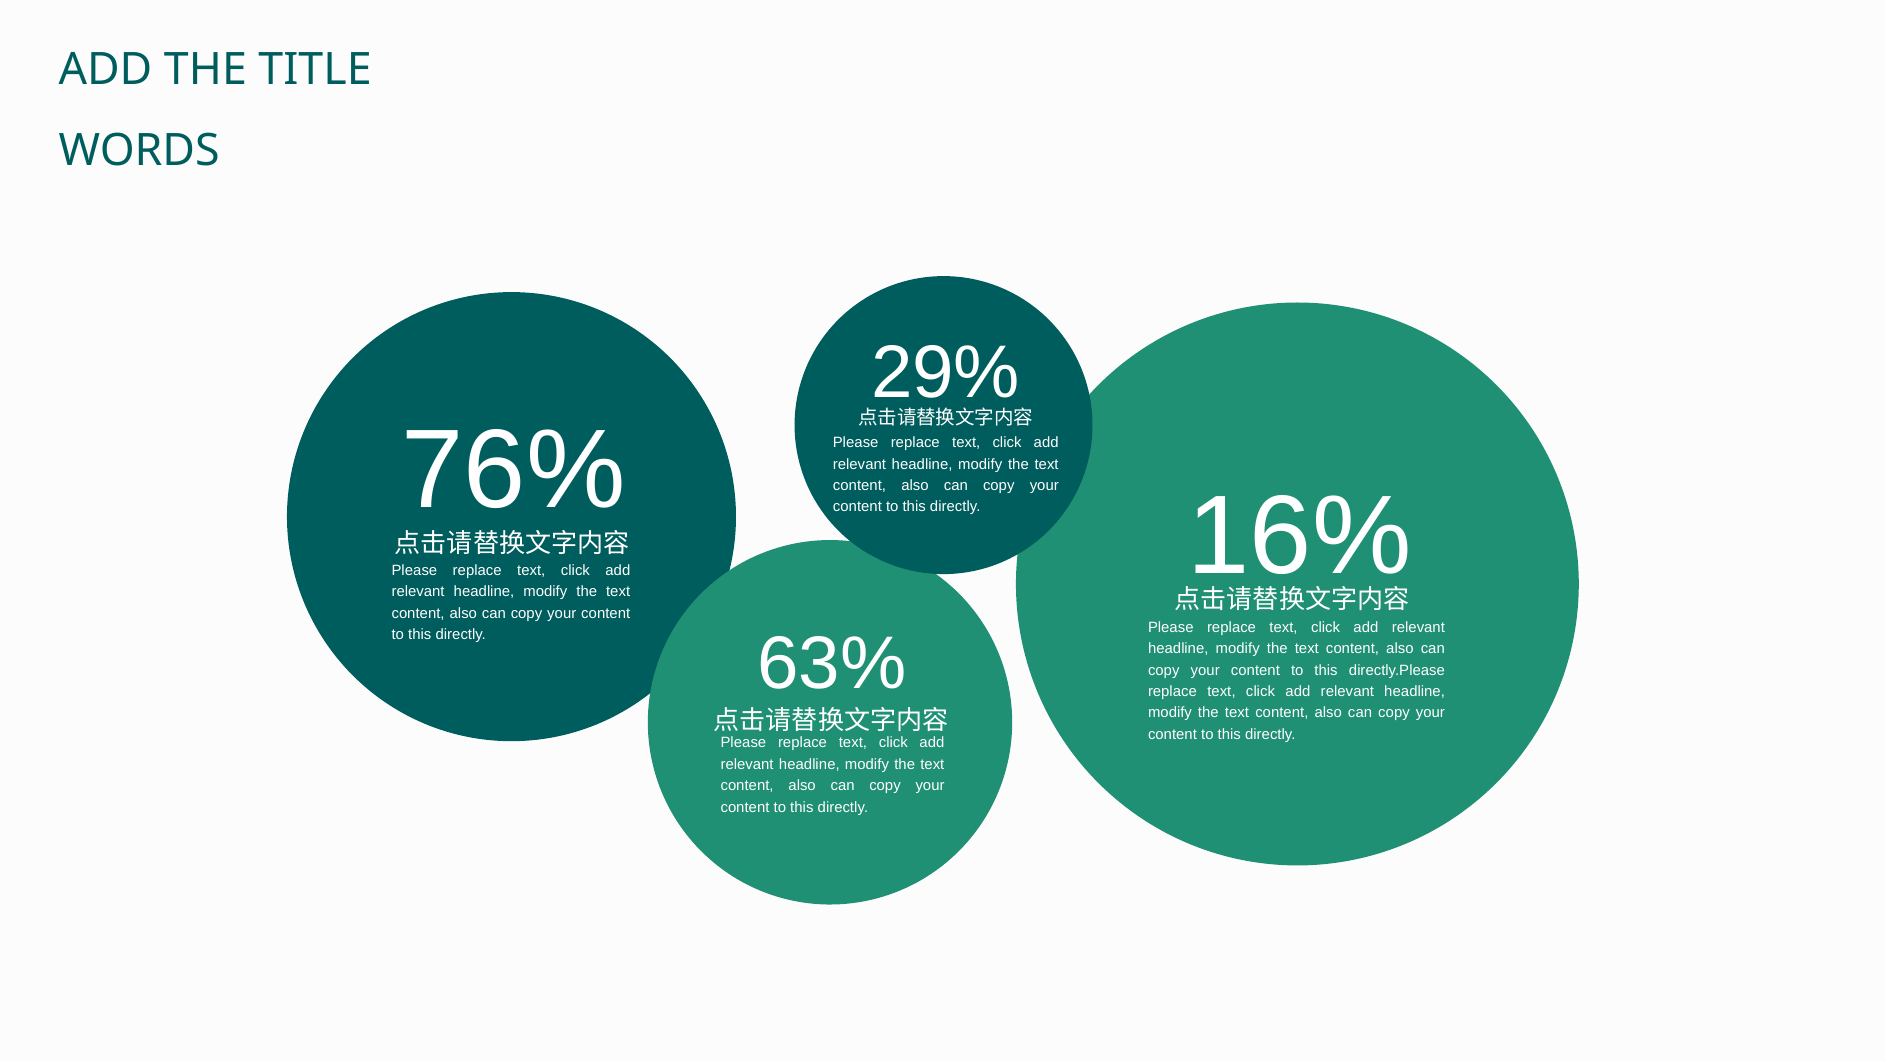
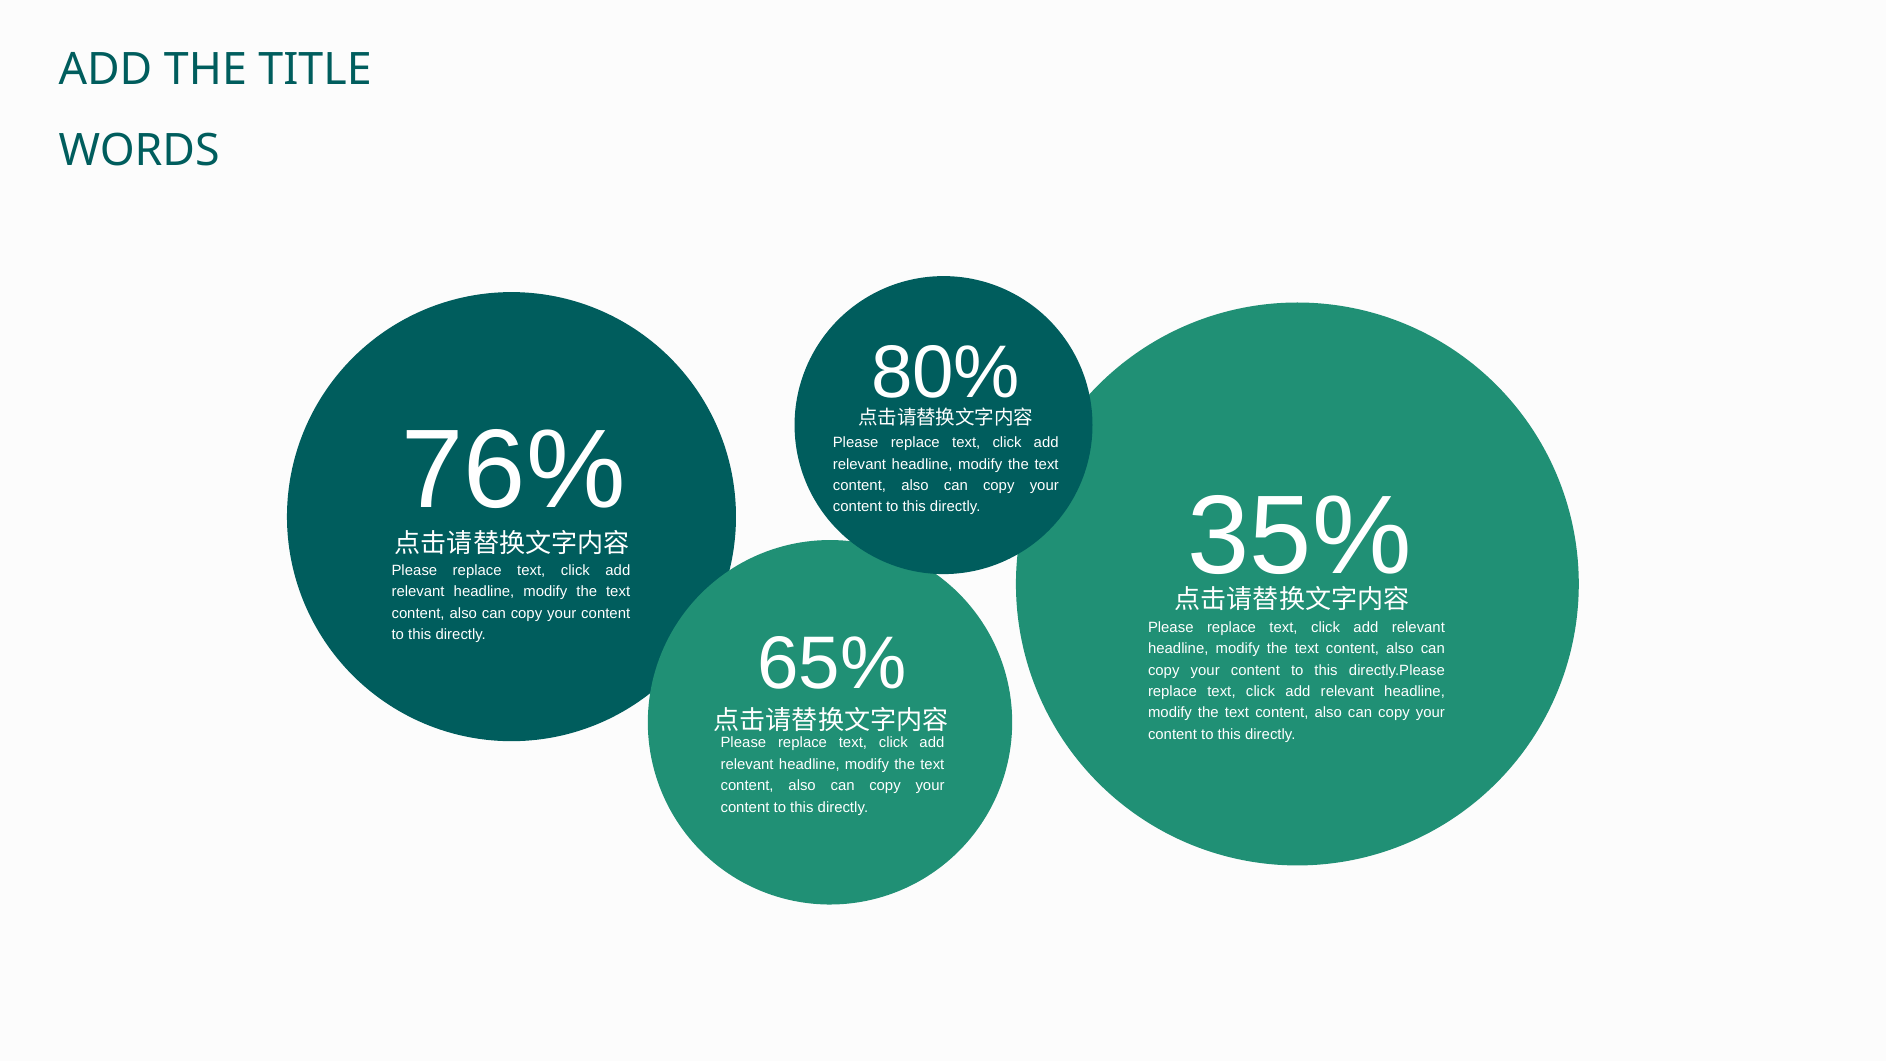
29%: 29% -> 80% (945, 373)
16%: 16% -> 35% (1300, 537)
63%: 63% -> 65% (832, 664)
